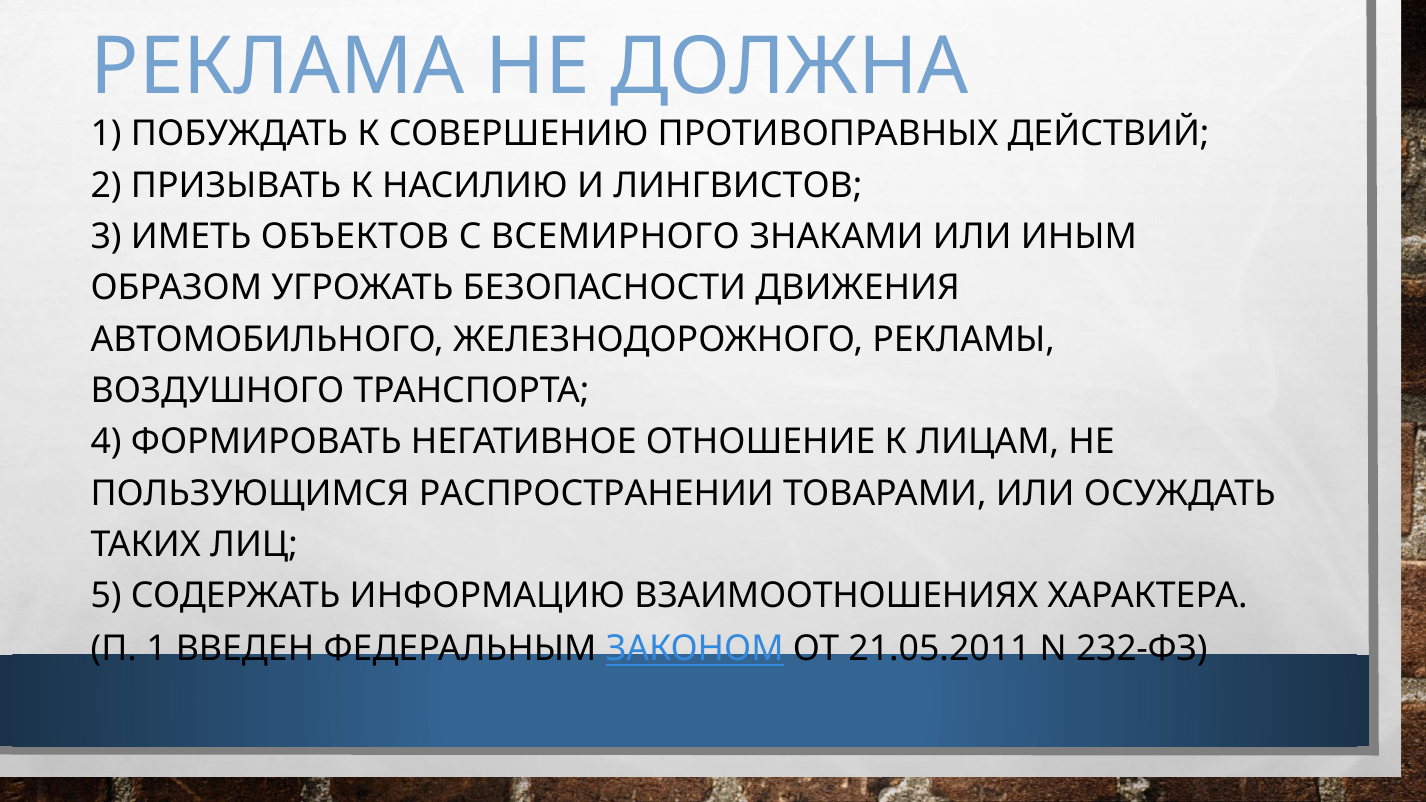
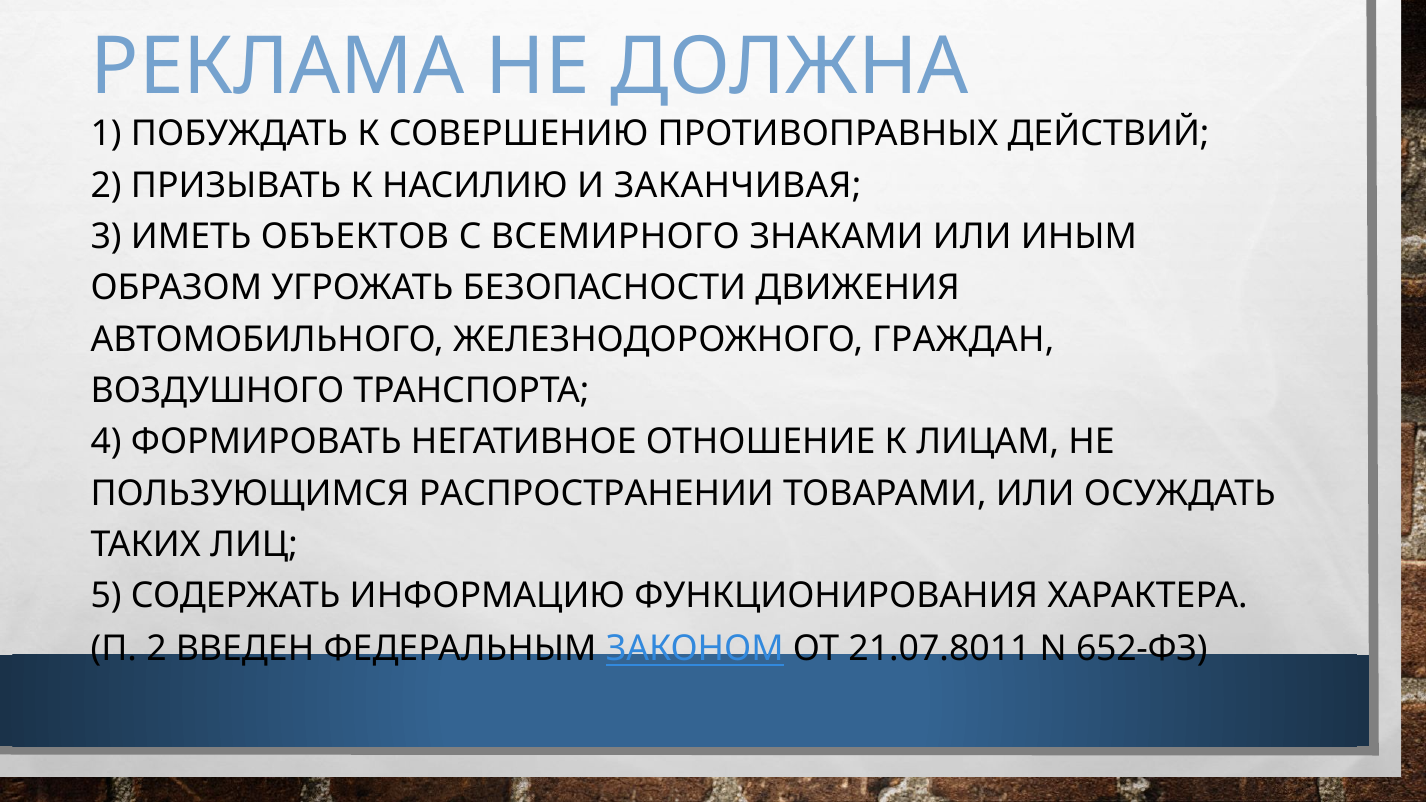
ЛИНГВИСТОВ: ЛИНГВИСТОВ -> ЗАКАНЧИВАЯ (738, 185)
РЕКЛАМЫ: РЕКЛАМЫ -> ГРАЖДАН (963, 339)
ВЗАИМООТНОШЕНИЯХ: ВЗАИМООТНОШЕНИЯХ -> ФУНКЦИОНИРОВАНИЯ (836, 596)
1: 1 -> 2 (156, 649)
21.05.2011: 21.05.2011 -> 21.07.8011 (939, 649)
232-ФЗ: 232-ФЗ -> 652-ФЗ (1142, 649)
